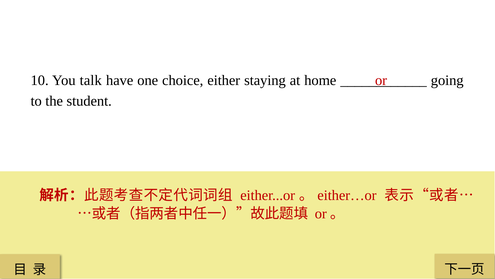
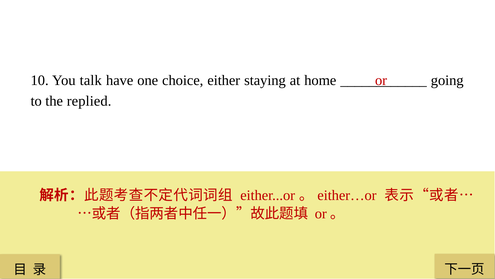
student: student -> replied (89, 101)
